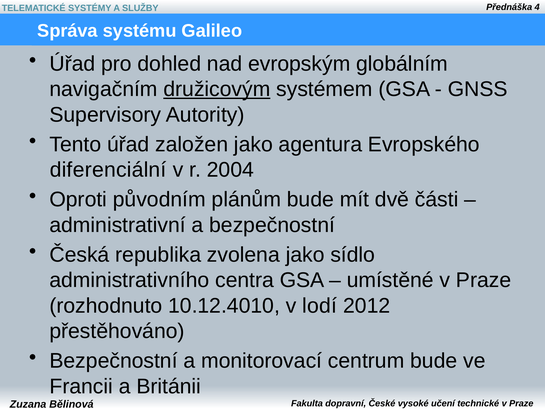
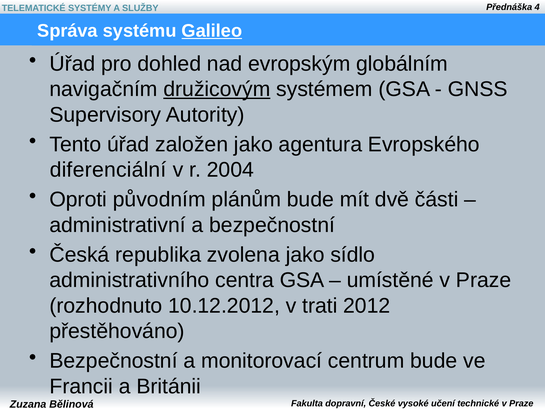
Galileo underline: none -> present (212, 31)
10.12.4010: 10.12.4010 -> 10.12.2012 (224, 306)
lodí: lodí -> trati (320, 306)
